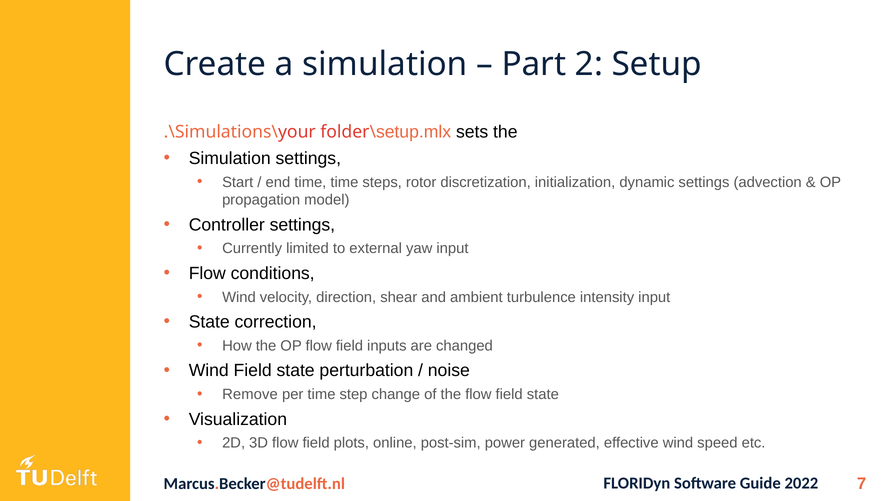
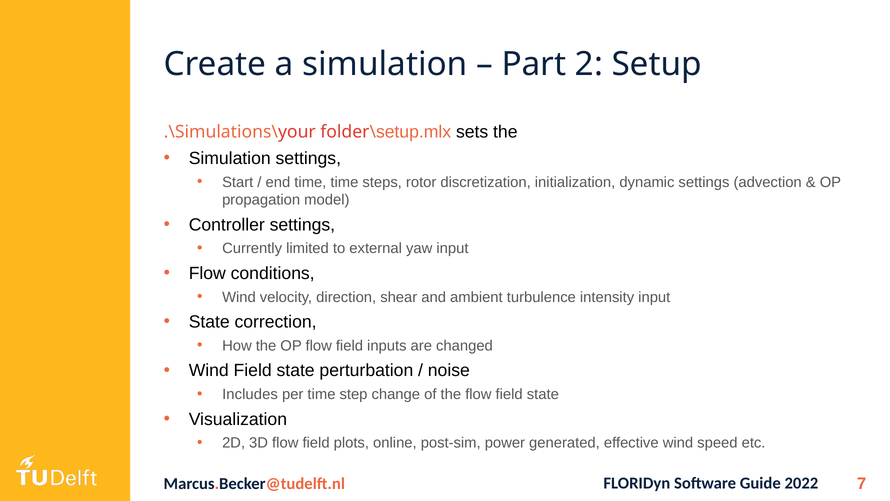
Remove: Remove -> Includes (250, 394)
